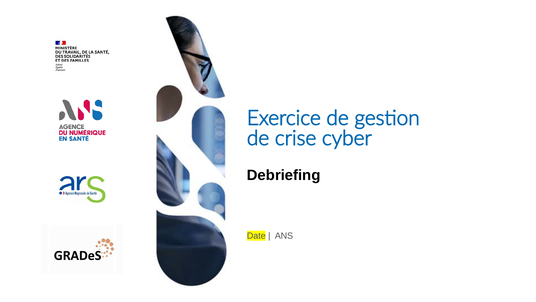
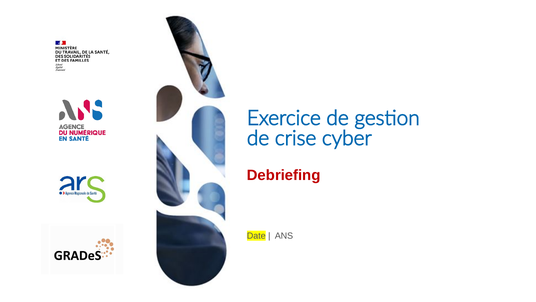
Debriefing colour: black -> red (284, 175)
